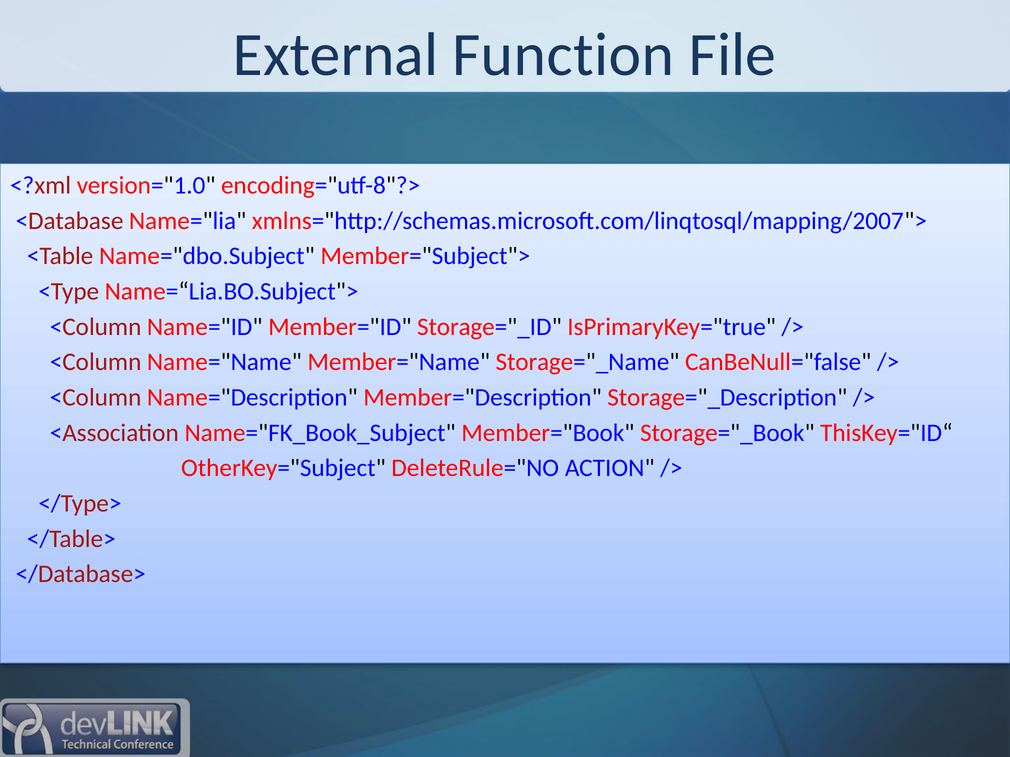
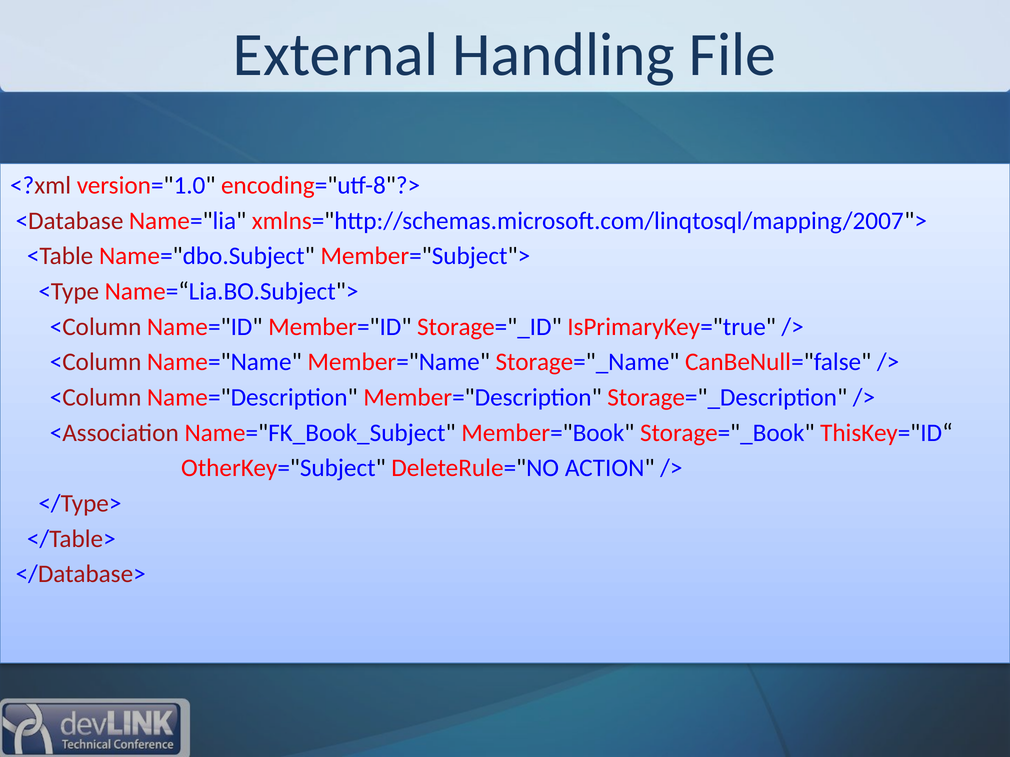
Function: Function -> Handling (563, 55)
